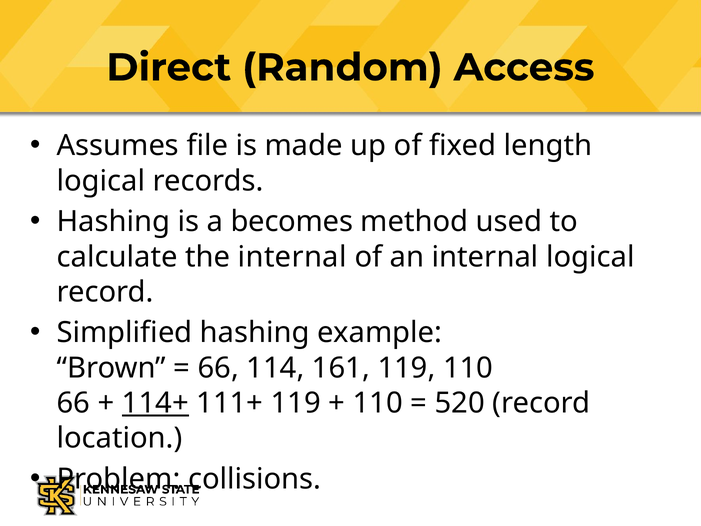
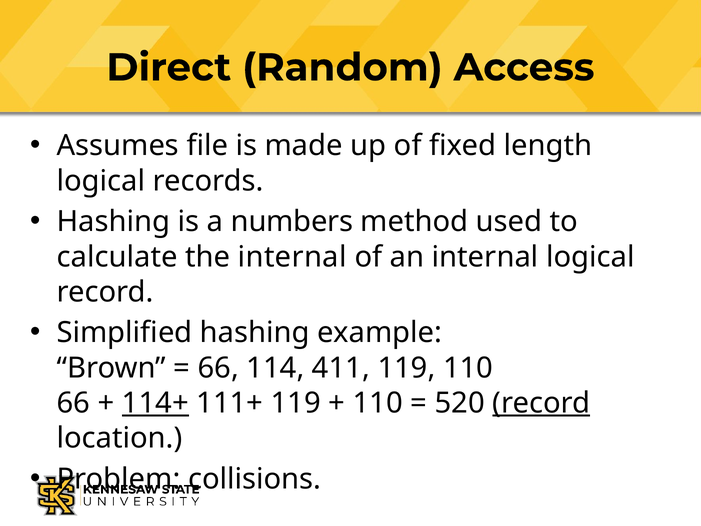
becomes: becomes -> numbers (292, 222)
161: 161 -> 411 (341, 368)
record underline: none -> present (541, 403)
